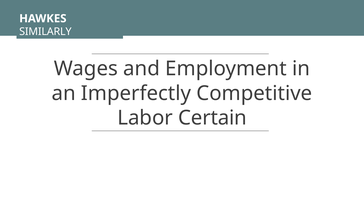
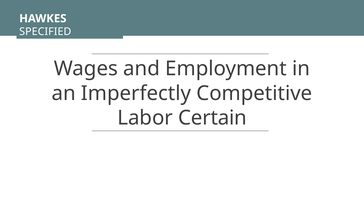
SIMILARLY: SIMILARLY -> SPECIFIED (45, 32)
